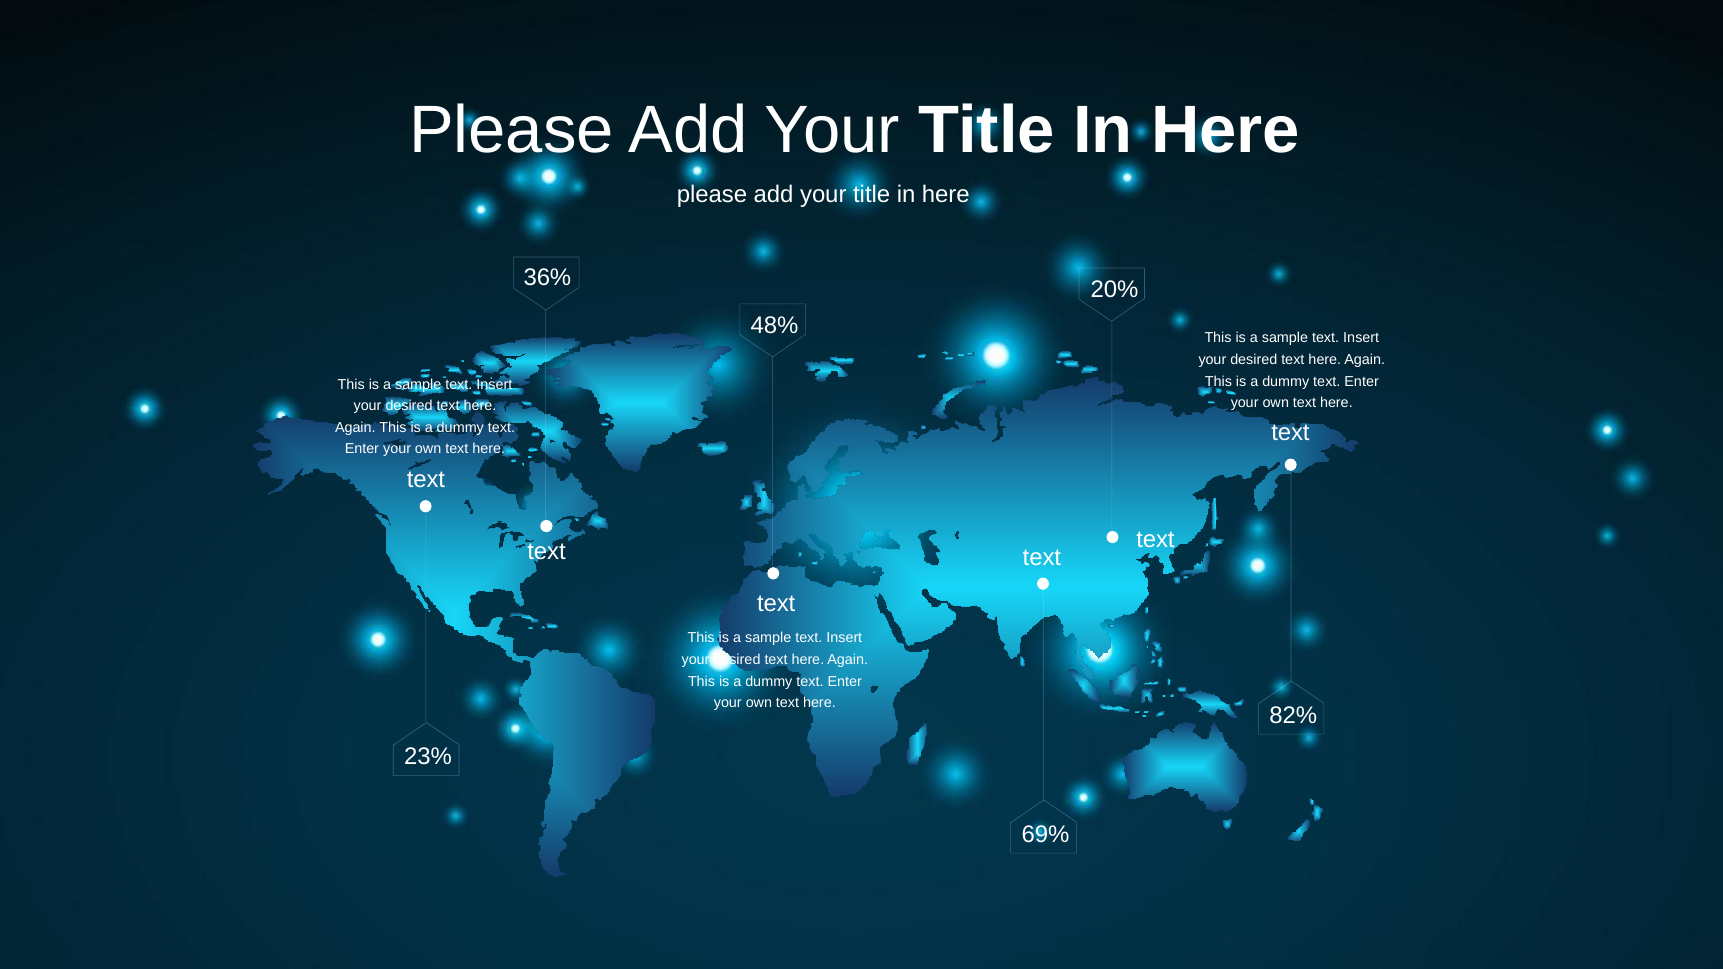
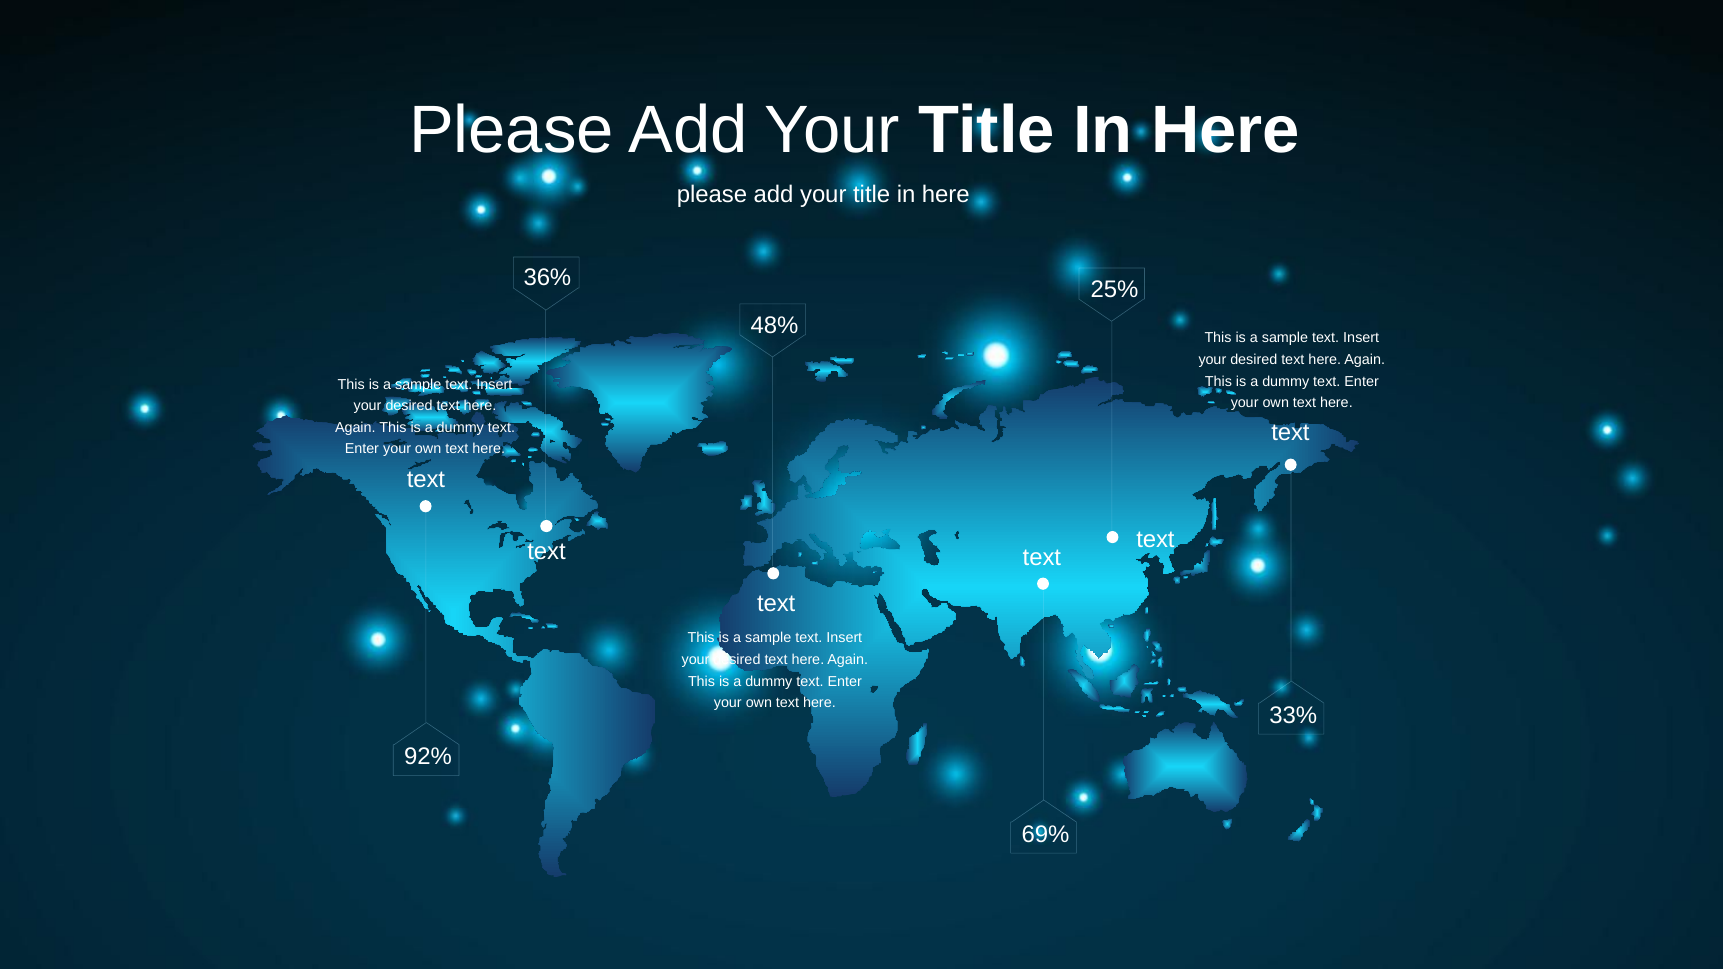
20%: 20% -> 25% (1115, 290)
82%: 82% -> 33% (1293, 716)
23%: 23% -> 92% (428, 757)
